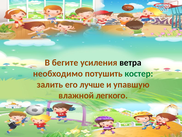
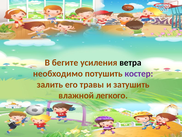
костер colour: green -> purple (139, 73)
лучше: лучше -> травы (92, 84)
упавшую: упавшую -> затушить (131, 84)
